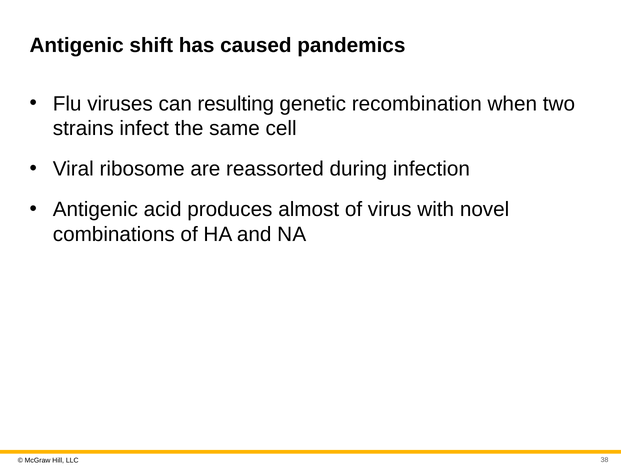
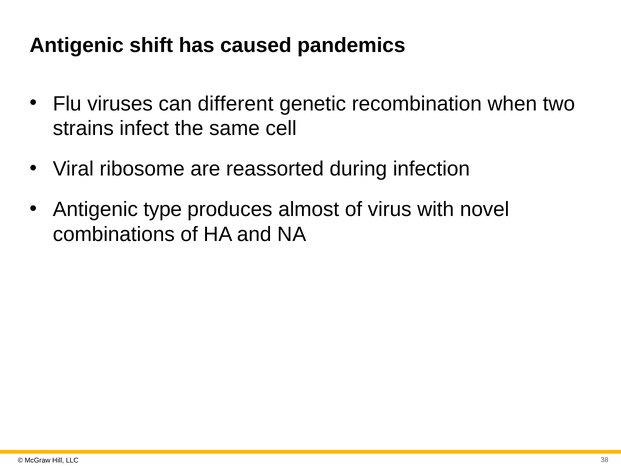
resulting: resulting -> different (236, 104)
acid: acid -> type (163, 209)
